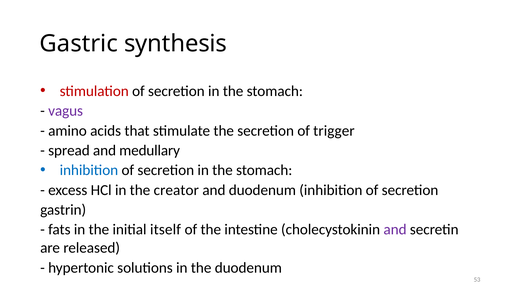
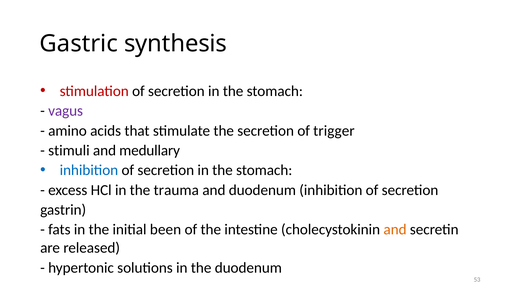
spread: spread -> stimuli (69, 150)
creator: creator -> trauma (176, 190)
itself: itself -> been (166, 229)
and colour: purple -> orange (395, 229)
